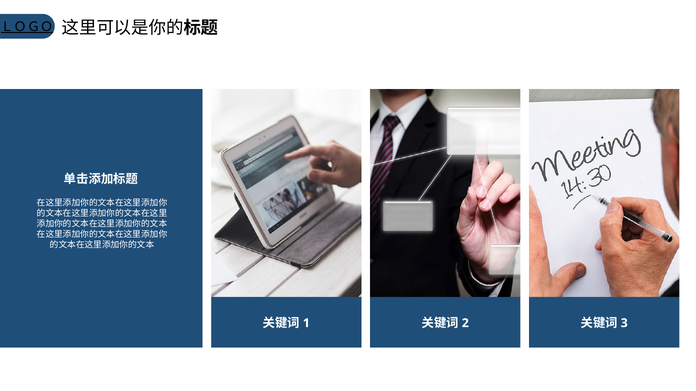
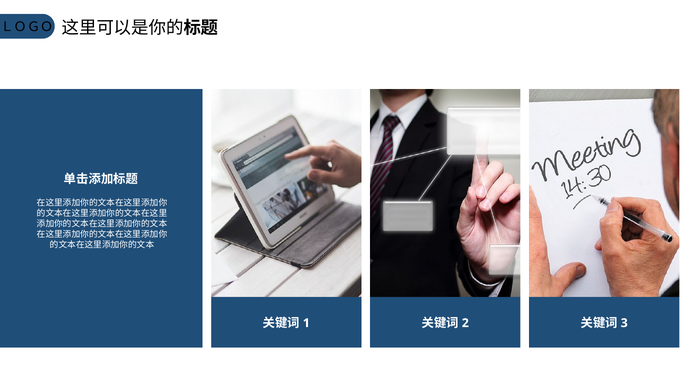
ＬＯＧＯ underline: present -> none (27, 27)
